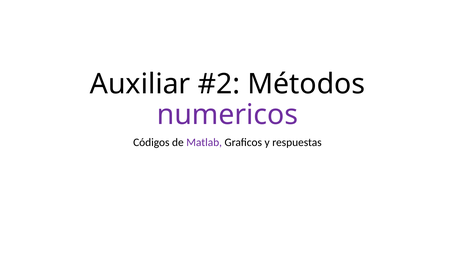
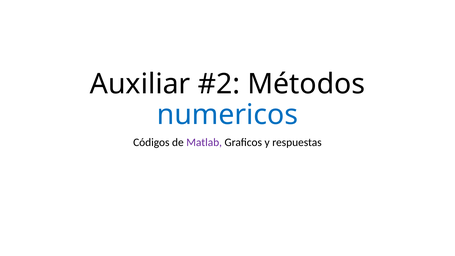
numericos colour: purple -> blue (227, 115)
